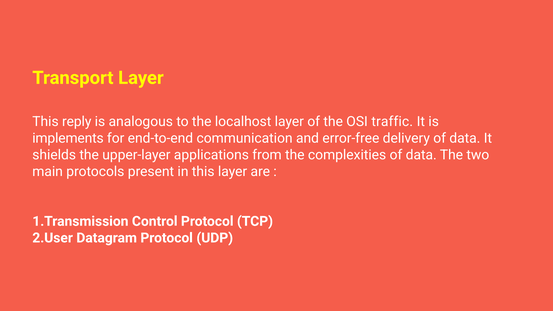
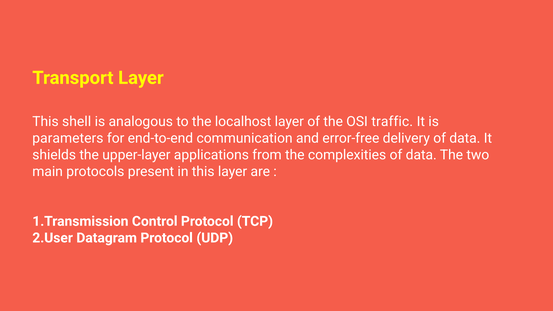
reply: reply -> shell (77, 122)
implements: implements -> parameters (68, 138)
